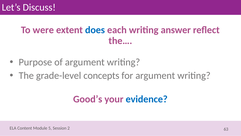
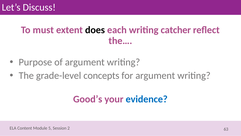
were: were -> must (43, 30)
does colour: blue -> black (95, 30)
answer: answer -> catcher (176, 30)
